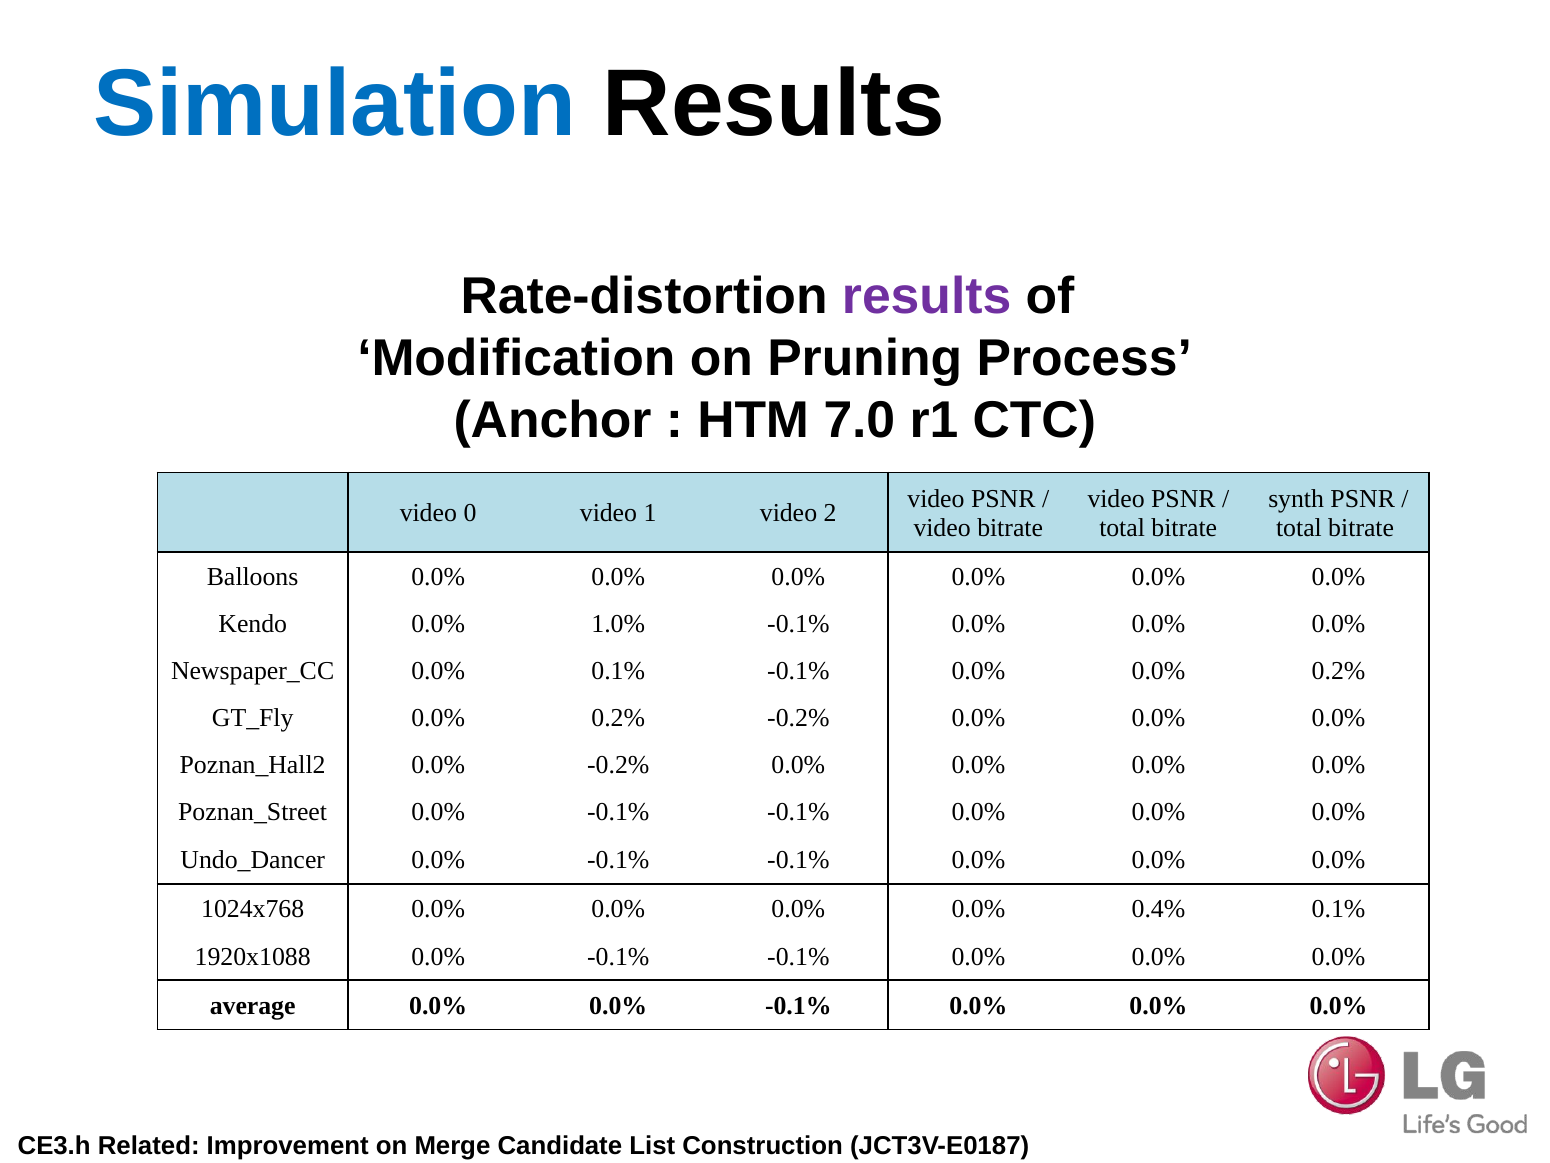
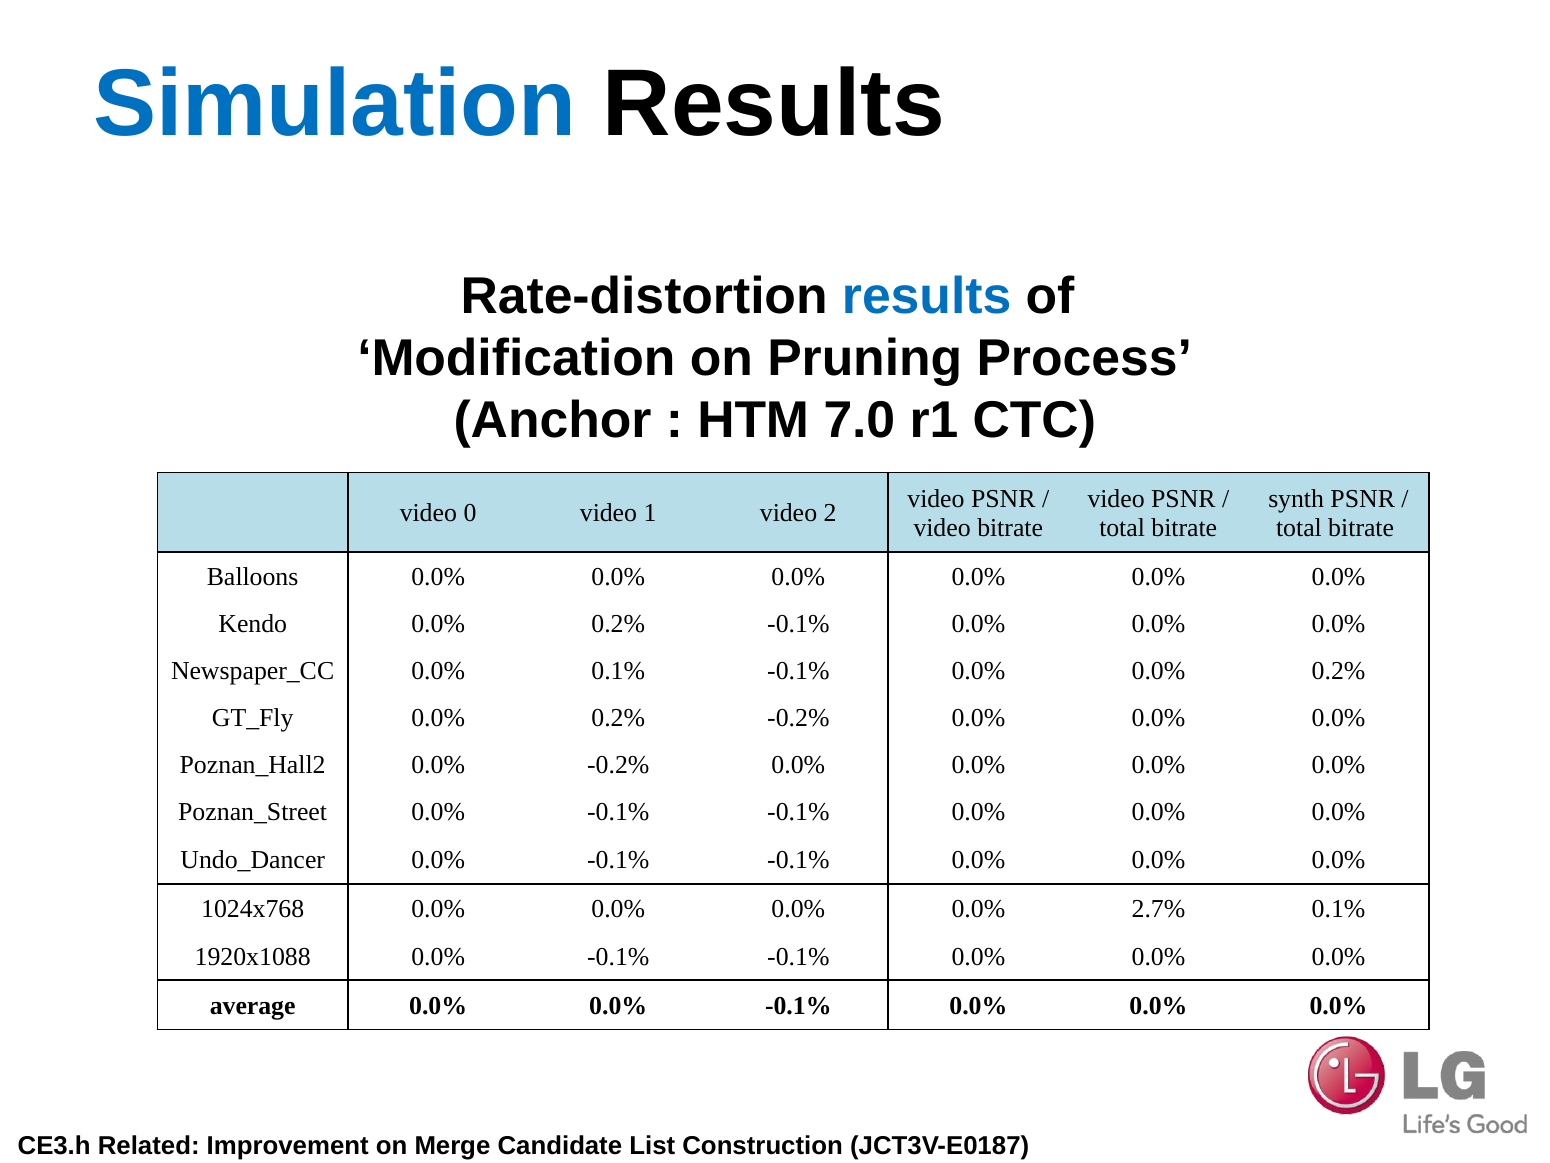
results colour: purple -> blue (927, 296)
Kendo 0.0% 1.0%: 1.0% -> 0.2% (618, 623)
0.4%: 0.4% -> 2.7% (1158, 908)
